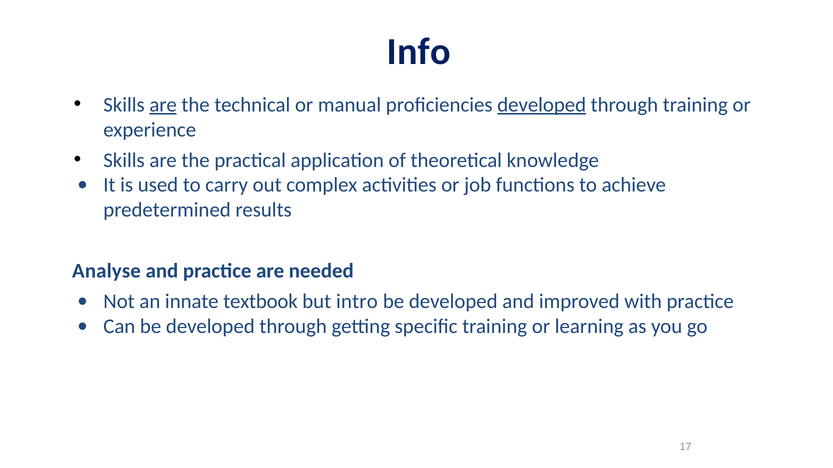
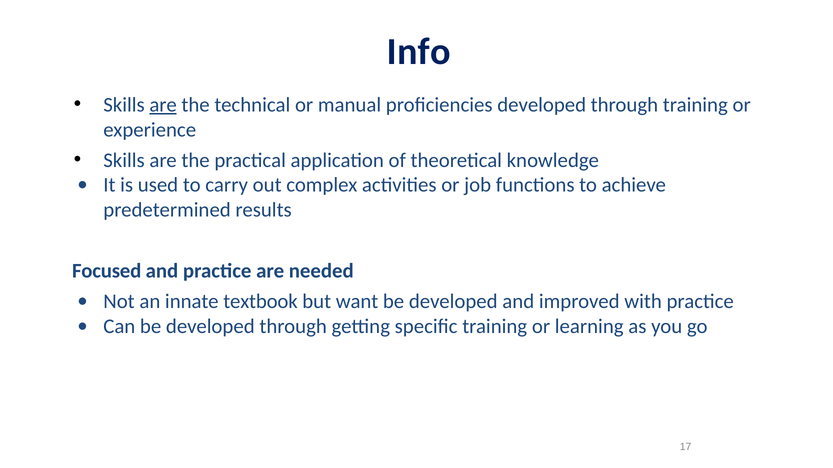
developed underline: present -> none (542, 105)
Analyse: Analyse -> Focused (107, 271)
intro: intro -> want (357, 302)
